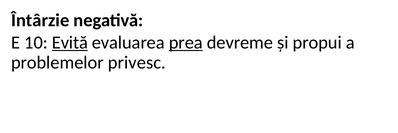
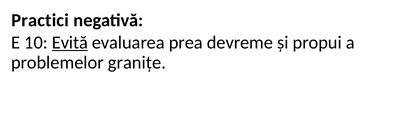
Întârzie: Întârzie -> Practici (40, 20)
prea underline: present -> none (186, 43)
privesc: privesc -> granițe (137, 62)
